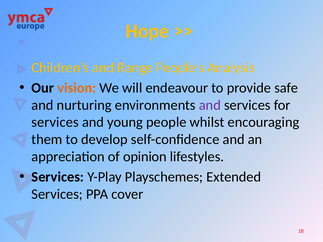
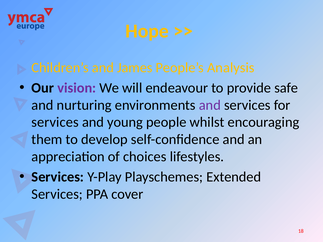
Range: Range -> James (135, 68)
vision colour: orange -> purple (77, 88)
opinion: opinion -> choices (145, 157)
